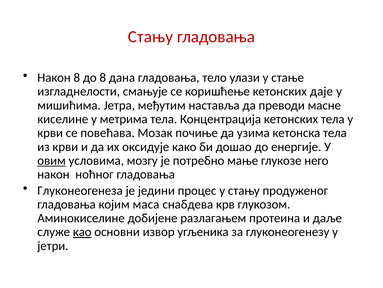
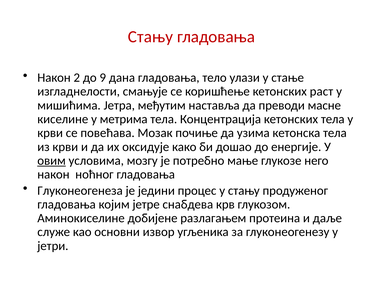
Након 8: 8 -> 2 (77, 77)
до 8: 8 -> 9 (103, 77)
даје: даје -> раст (321, 91)
маса: маса -> јетре (146, 204)
као underline: present -> none (82, 231)
